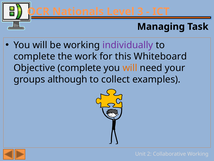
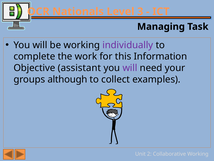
Whiteboard: Whiteboard -> Information (160, 56)
Objective complete: complete -> assistant (79, 68)
will colour: orange -> purple (130, 68)
